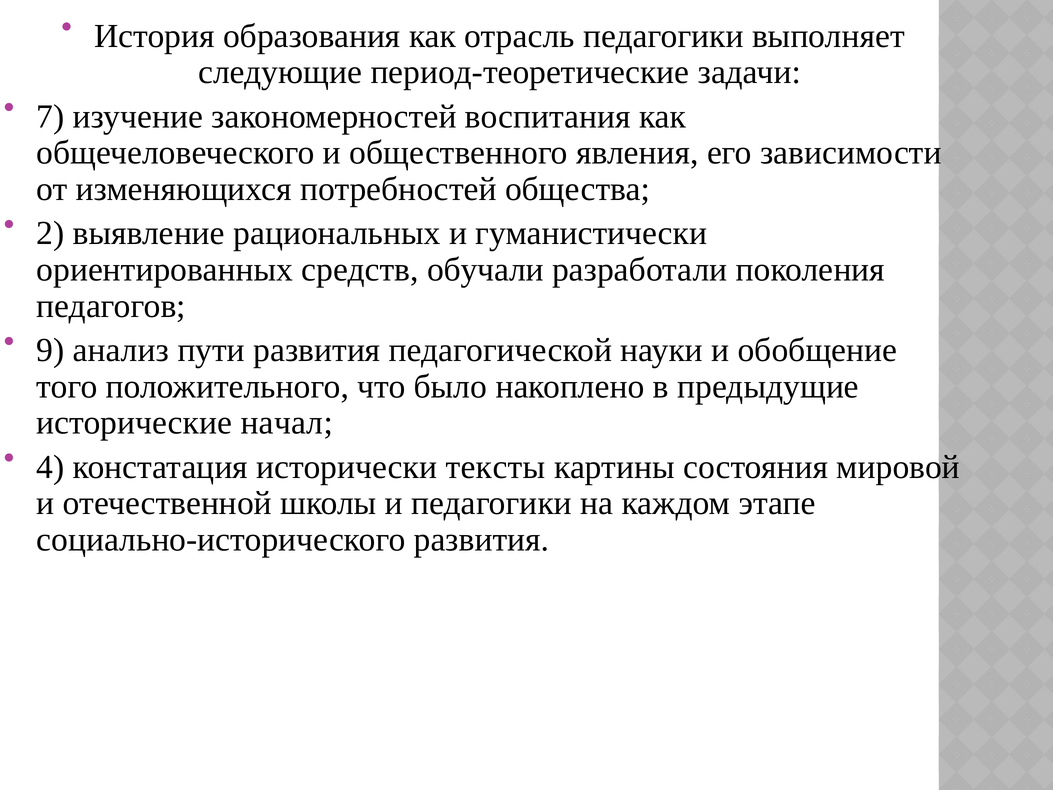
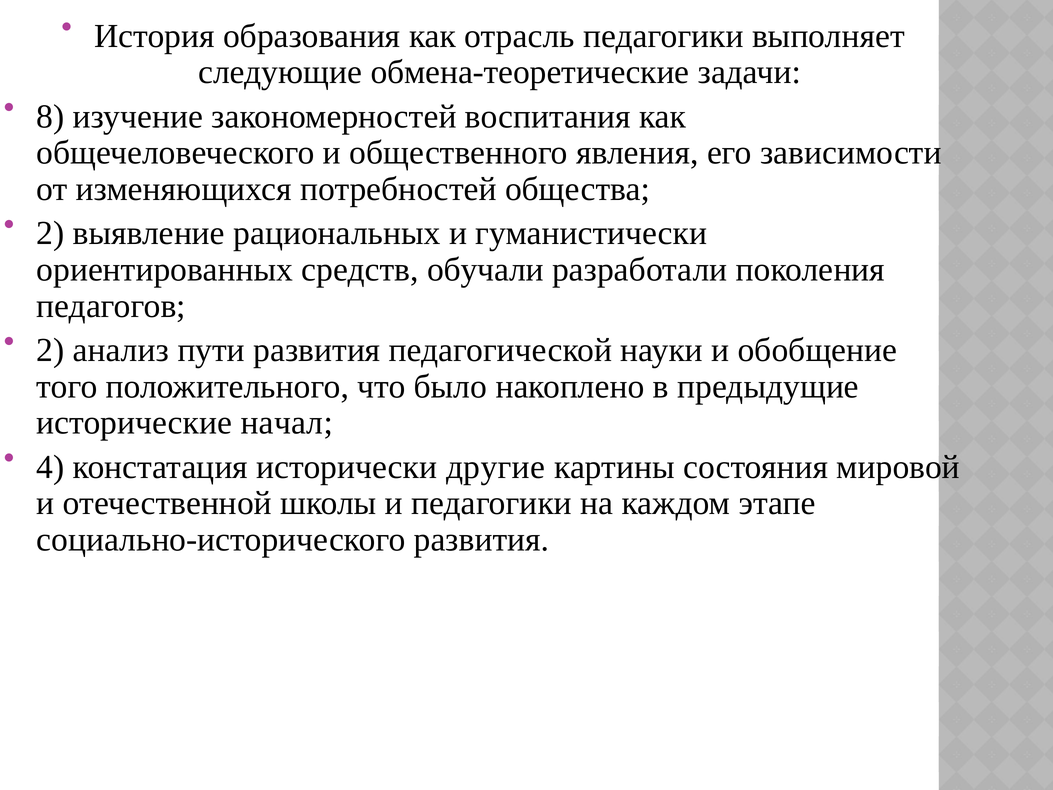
период-теоретические: период-теоретические -> обмена-теоретические (530, 72)
7: 7 -> 8 (50, 116)
9: 9 -> 2 (50, 350)
тексты: тексты -> другие (496, 467)
